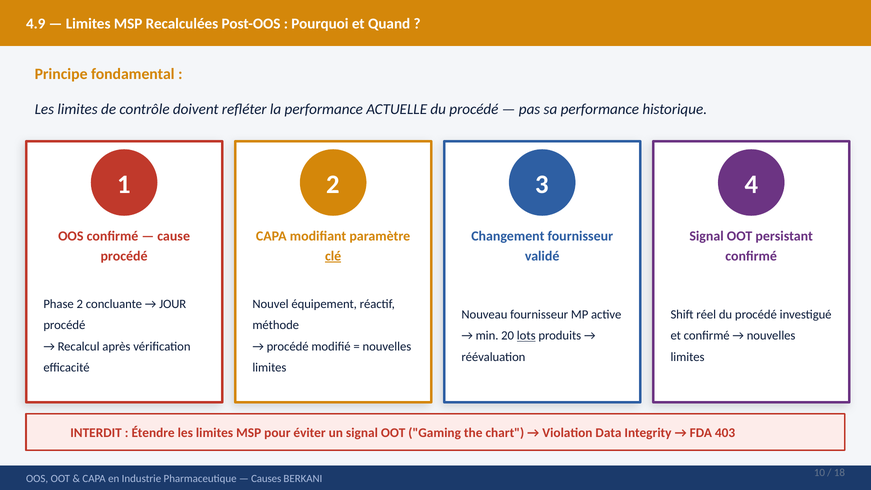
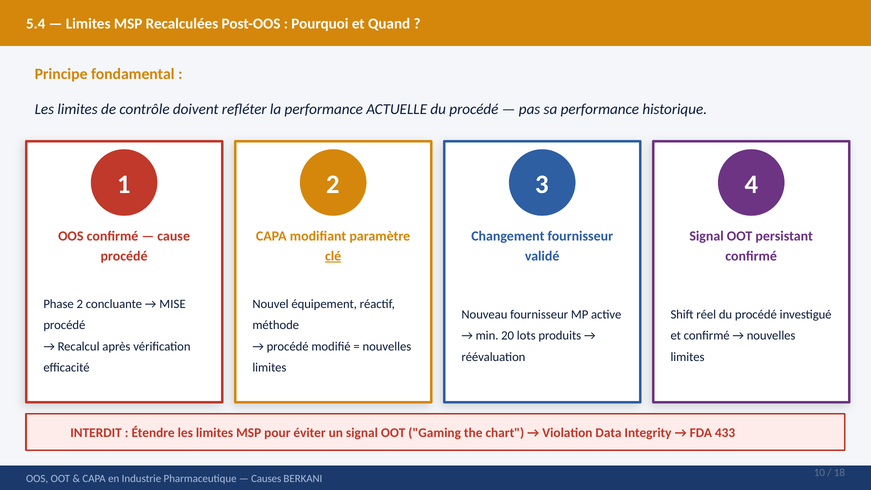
4.9: 4.9 -> 5.4 (36, 24)
JOUR: JOUR -> MISE (173, 304)
lots underline: present -> none (526, 336)
403: 403 -> 433 (725, 433)
